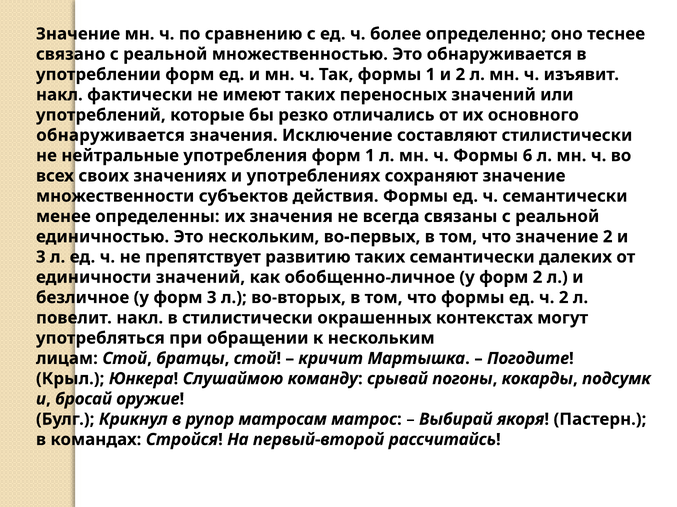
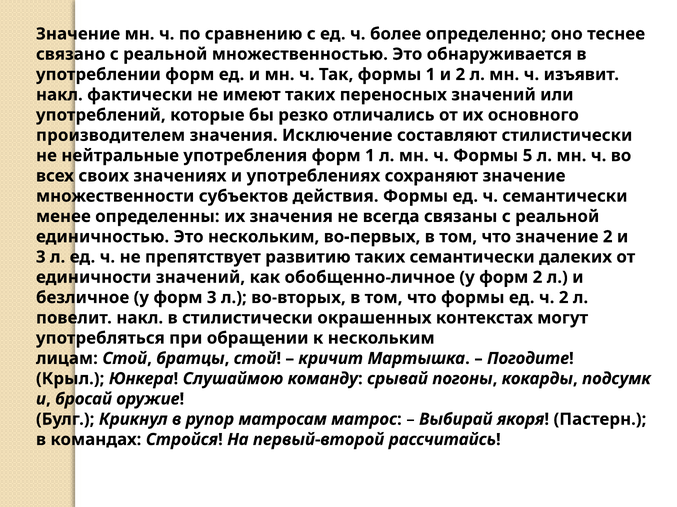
обнаруживается: обнаруживается -> производителем (111, 135)
6: 6 -> 5 (528, 156)
